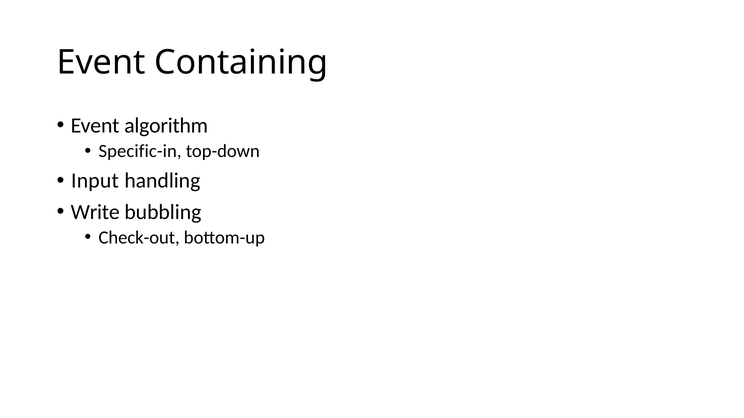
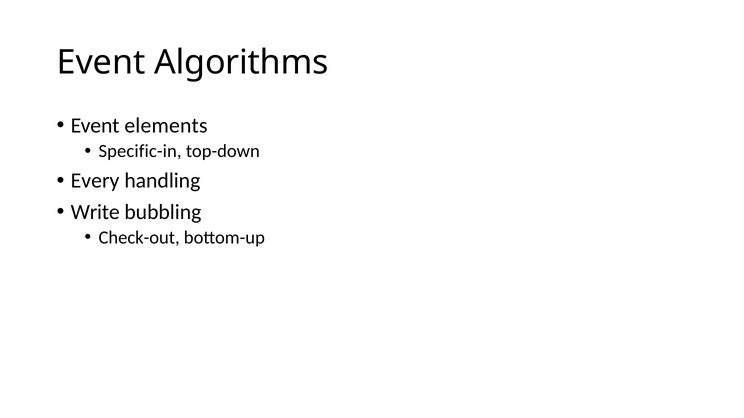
Containing: Containing -> Algorithms (241, 62)
algorithm: algorithm -> elements (166, 126)
Input: Input -> Every (95, 181)
